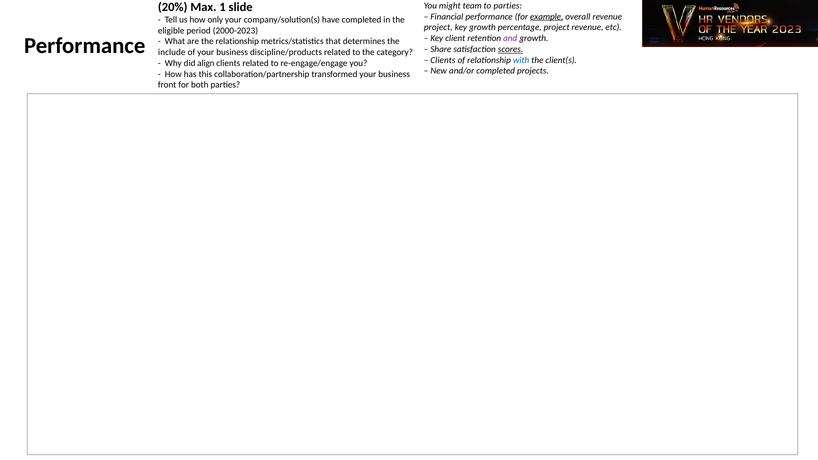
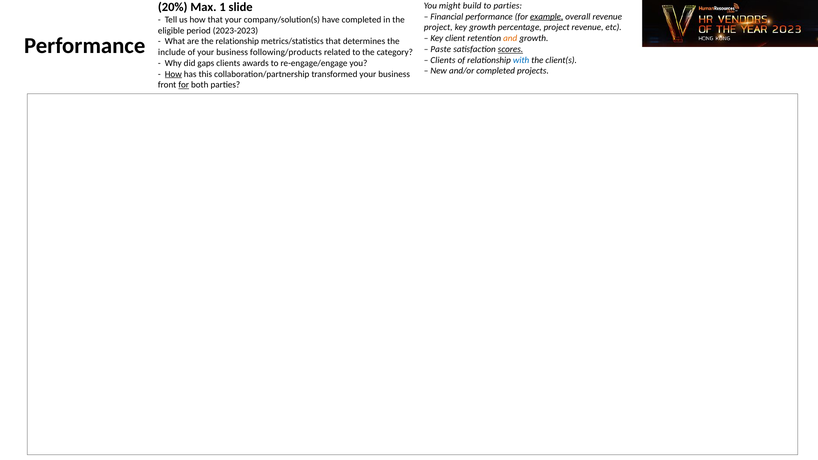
team: team -> build (472, 6)
how only: only -> that (215, 20)
2000-2023: 2000-2023 -> 2023-2023 (235, 31)
and colour: purple -> orange (510, 38)
Share: Share -> Paste (441, 49)
discipline/products: discipline/products -> following/products (286, 52)
align: align -> gaps (206, 63)
clients related: related -> awards (256, 63)
How underline: none -> present (173, 74)
for underline: none -> present (184, 85)
